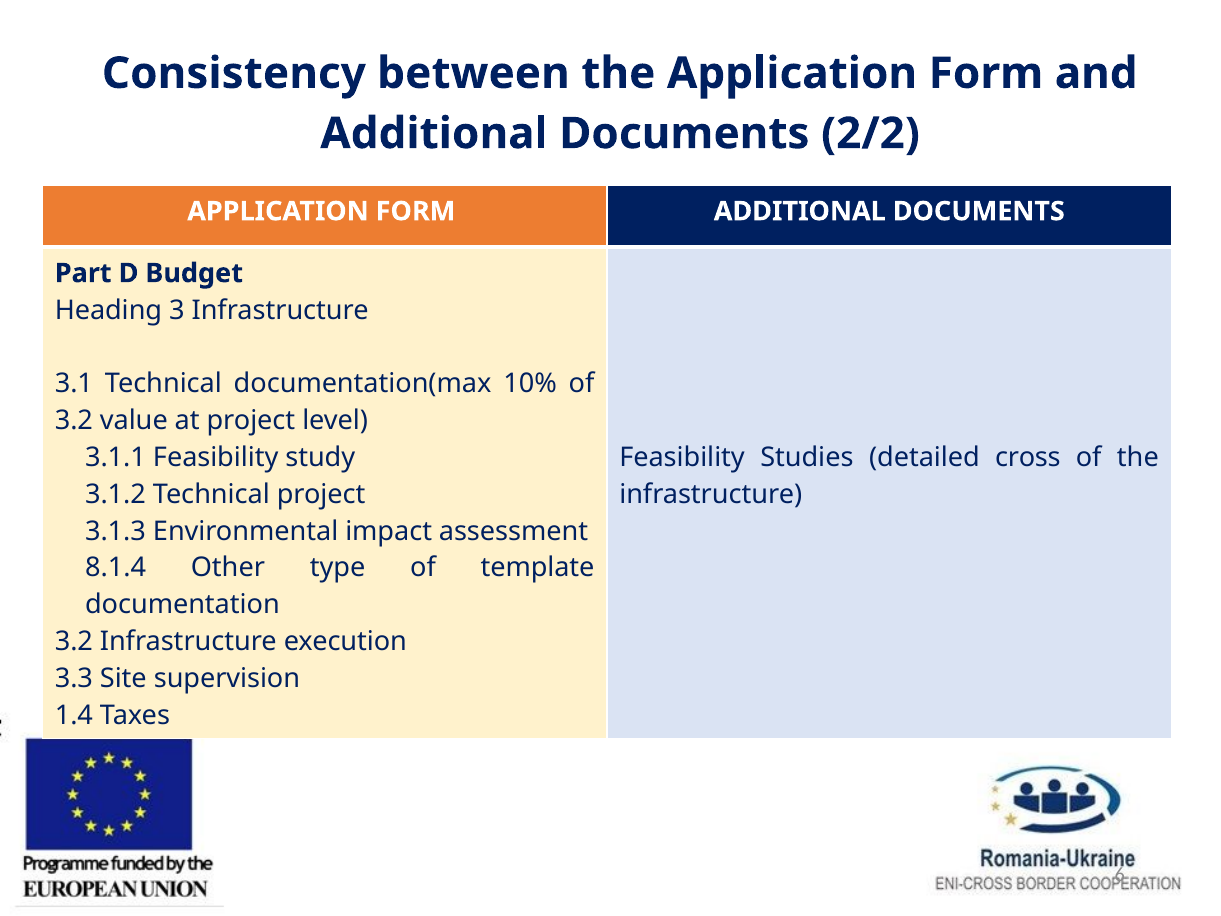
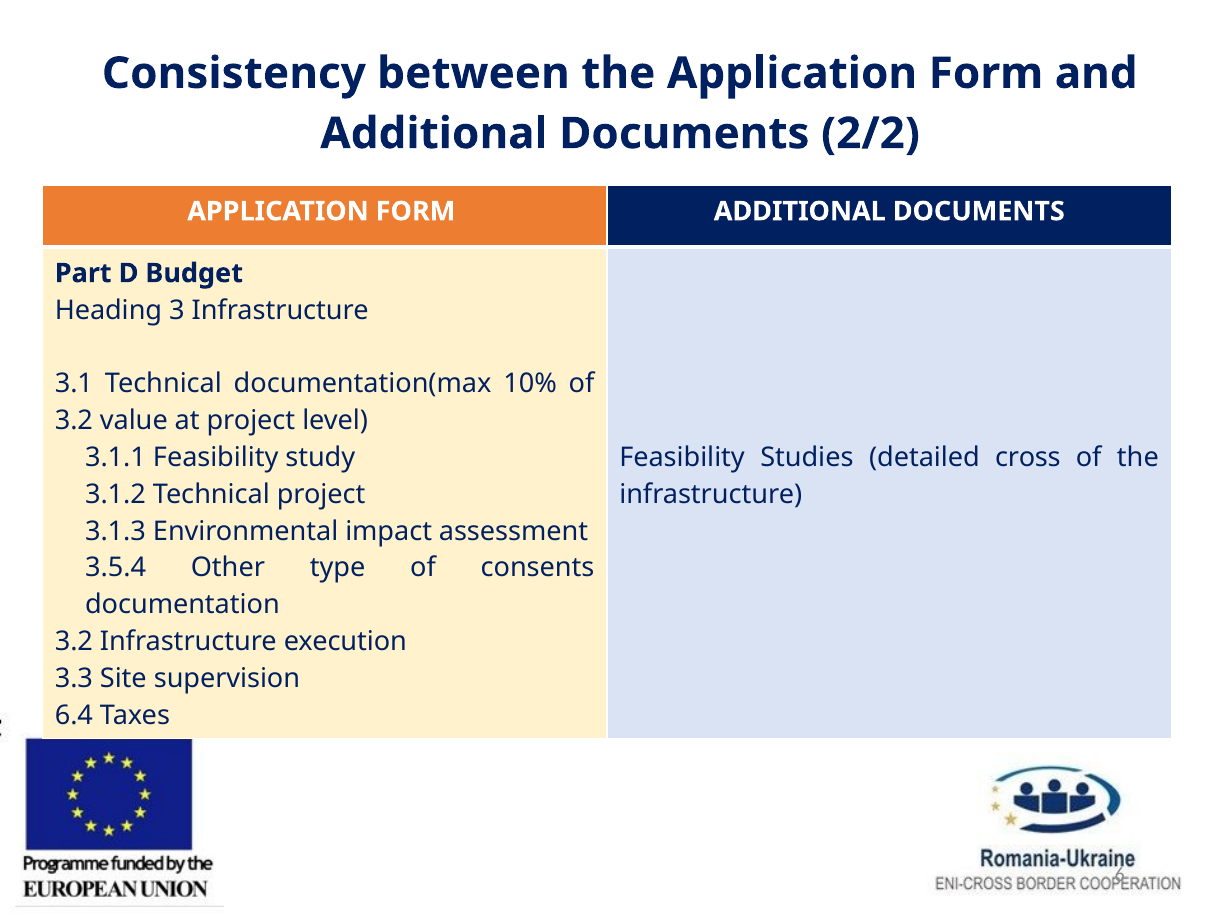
8.1.4: 8.1.4 -> 3.5.4 (116, 568)
template: template -> consents (538, 568)
1.4: 1.4 -> 6.4 (74, 715)
